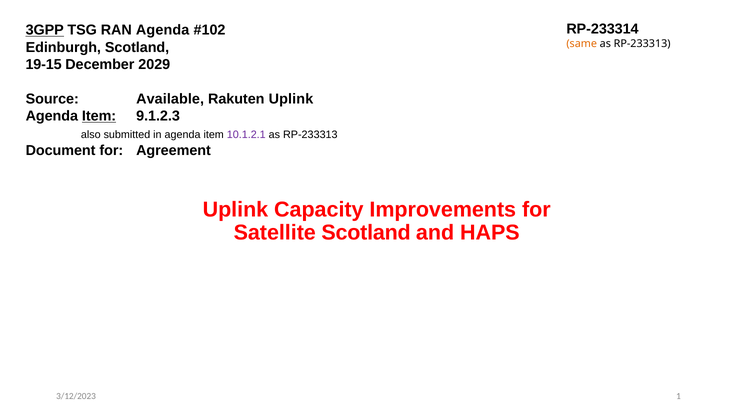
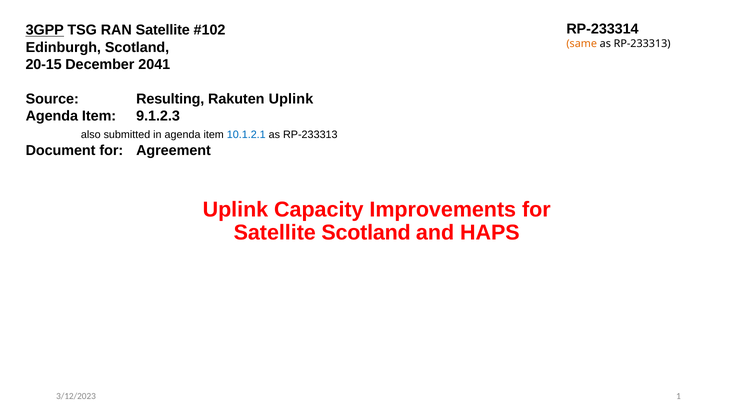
RAN Agenda: Agenda -> Satellite (163, 30)
19-15: 19-15 -> 20-15 (44, 64)
2029: 2029 -> 2041 (154, 64)
Available: Available -> Resulting (170, 99)
Item underline: present -> none (99, 116)
10.1.2.1 colour: purple -> blue (246, 134)
